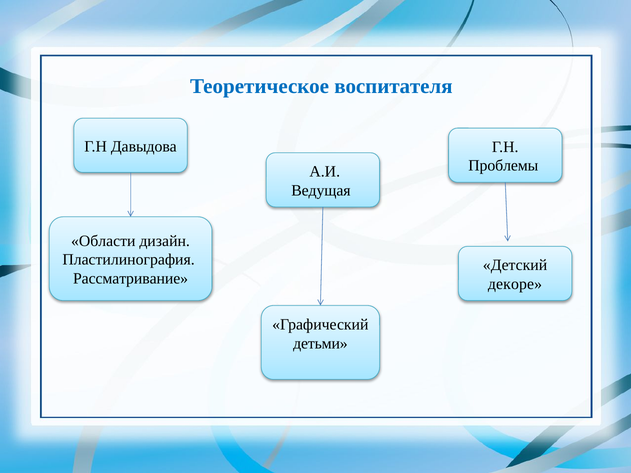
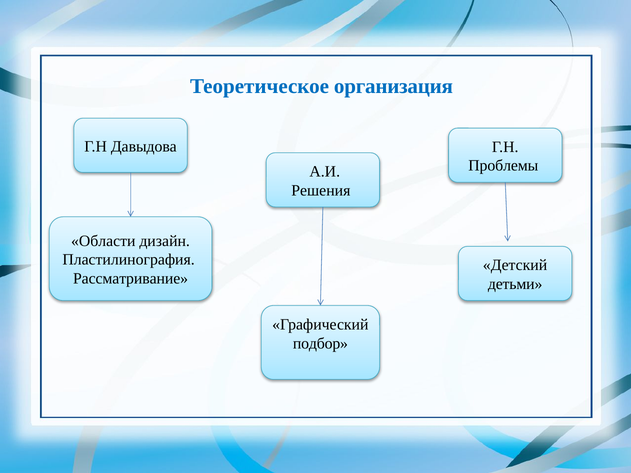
воспитателя: воспитателя -> организация (393, 86)
Ведущая: Ведущая -> Решения (321, 191)
декоре: декоре -> детьми (515, 284)
детьми: детьми -> подбор (320, 344)
